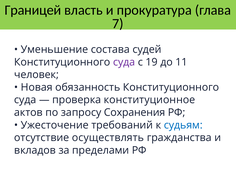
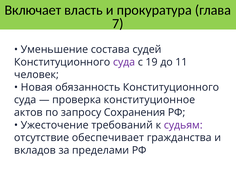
Границей: Границей -> Включает (33, 10)
судьям colour: blue -> purple (183, 125)
осуществлять: осуществлять -> обеспечивает (108, 138)
